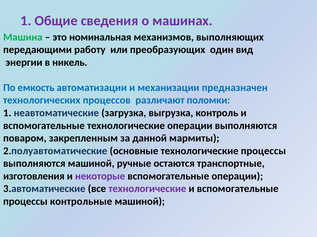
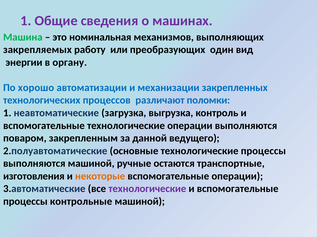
передающими: передающими -> закрепляемых (37, 50)
никель: никель -> органу (70, 63)
емкость: емкость -> хорошо (36, 88)
предназначен: предназначен -> закрепленных (235, 88)
мармиты: мармиты -> ведущего (194, 139)
некоторые colour: purple -> orange (100, 177)
